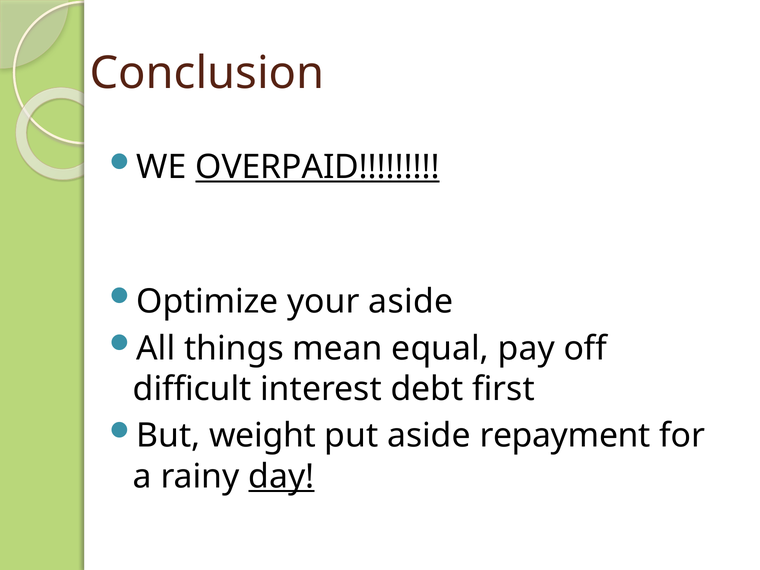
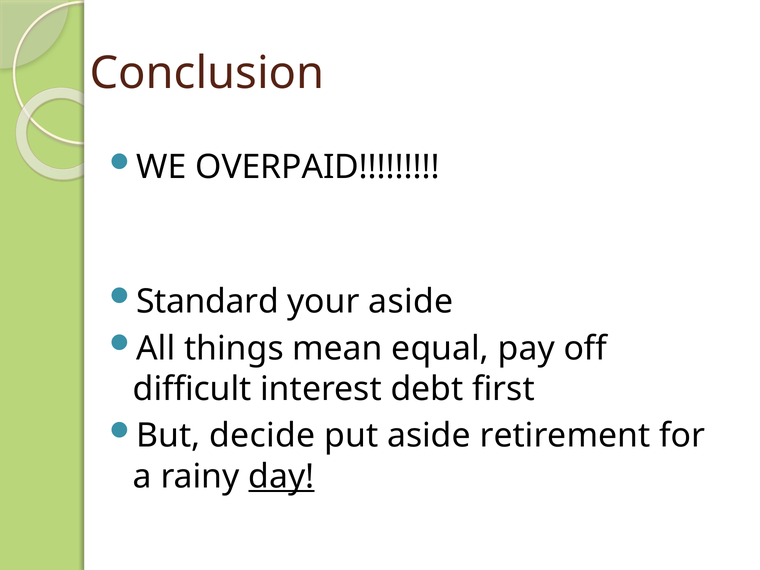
OVERPAID underline: present -> none (317, 167)
Optimize: Optimize -> Standard (208, 301)
weight: weight -> decide (262, 436)
repayment: repayment -> retirement (565, 436)
